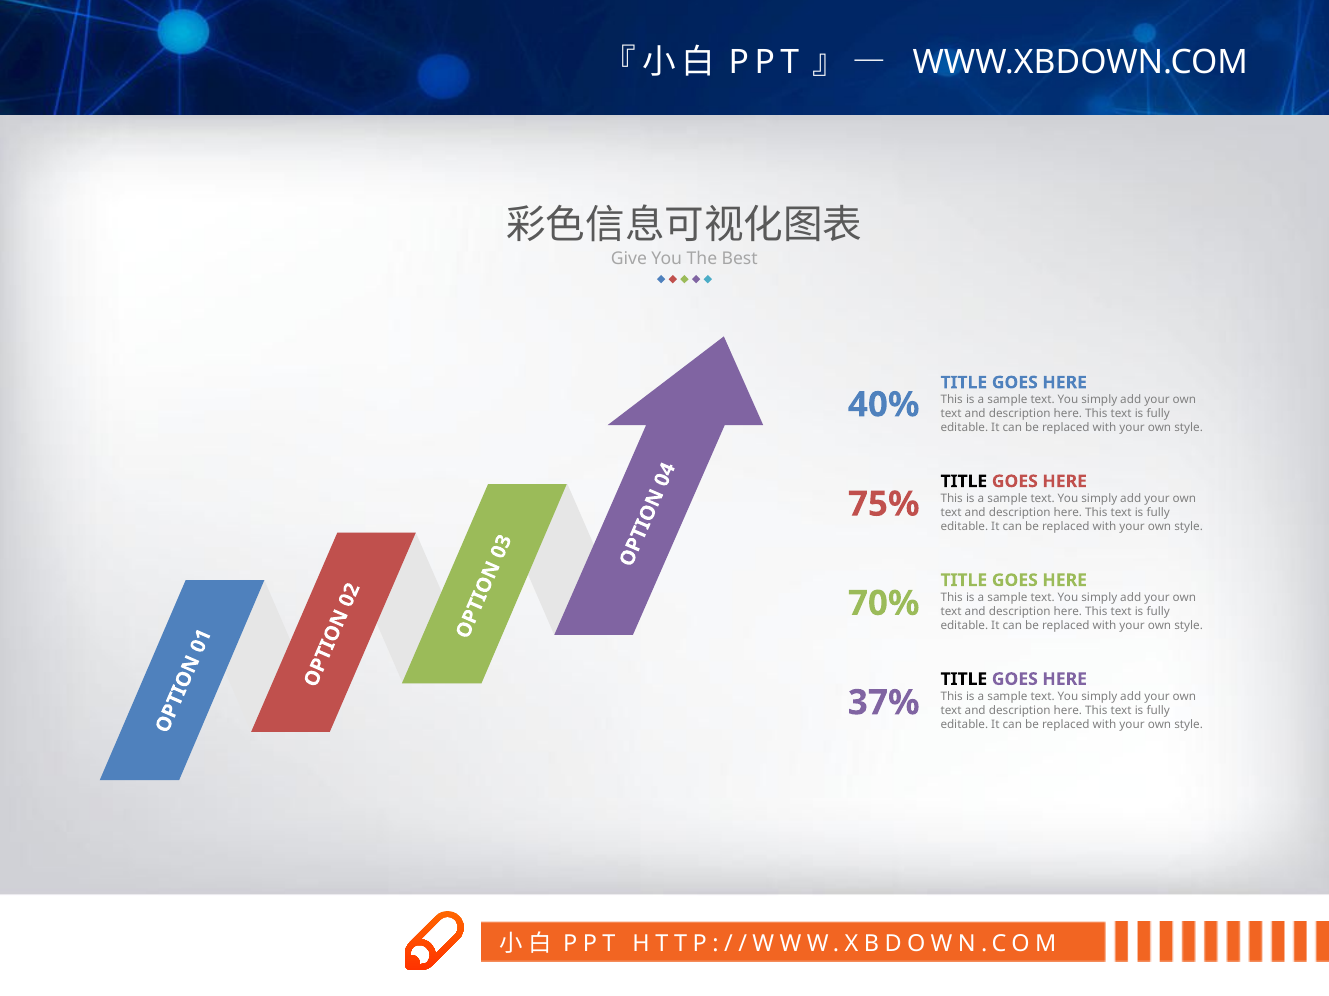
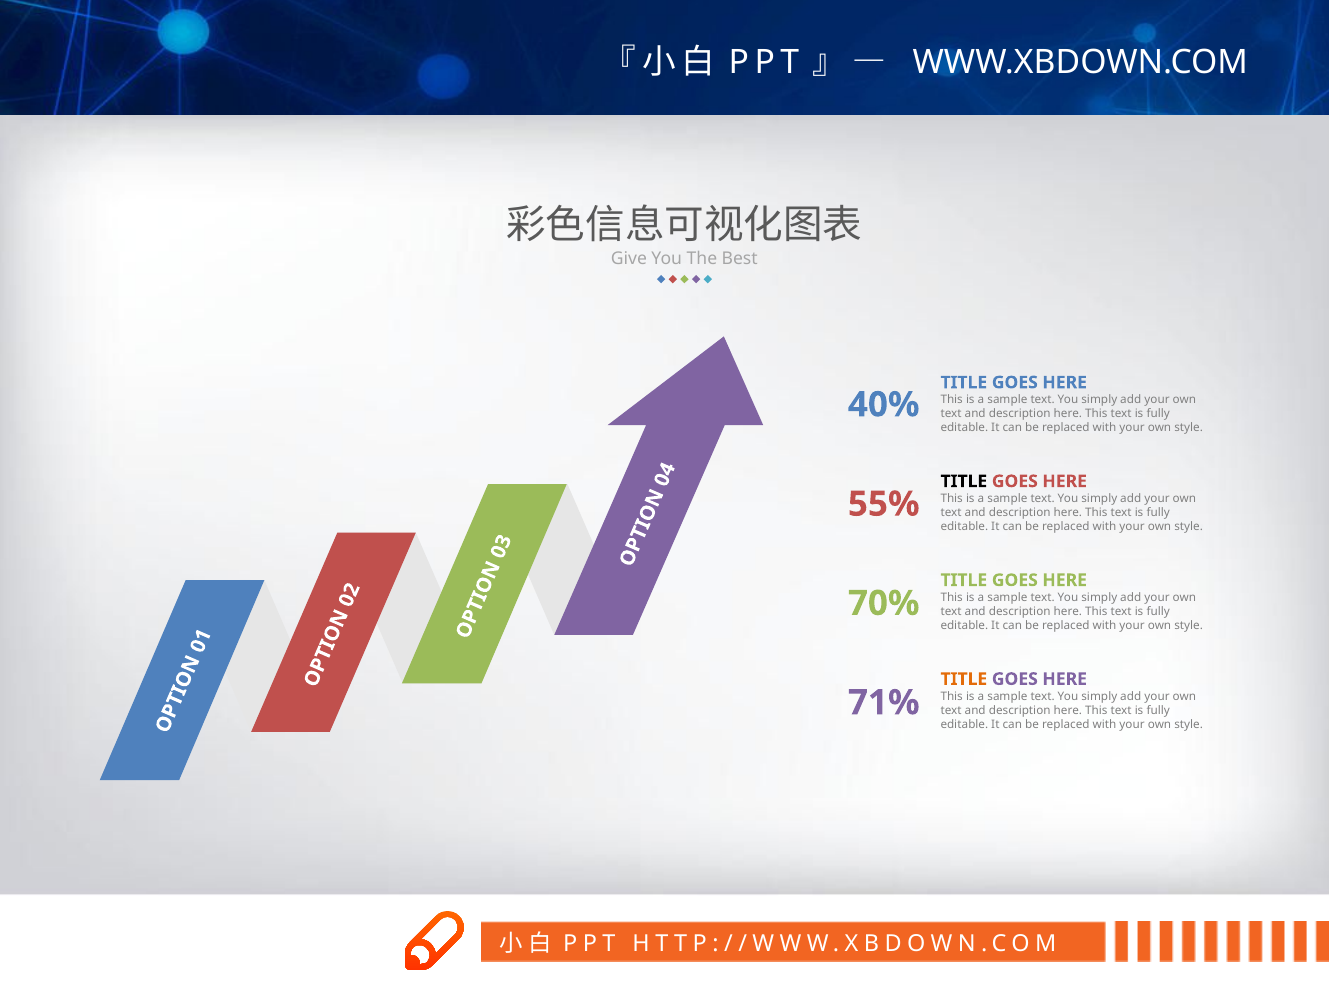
75%: 75% -> 55% (884, 504)
TITLE colour: black -> orange (964, 680)
37%: 37% -> 71% (884, 703)
